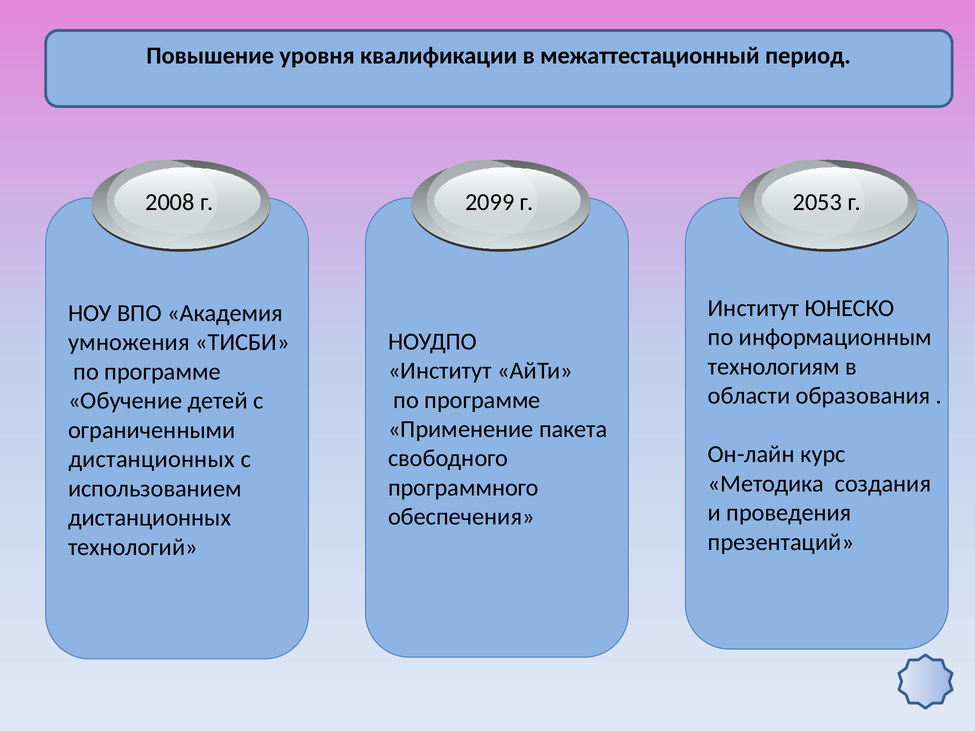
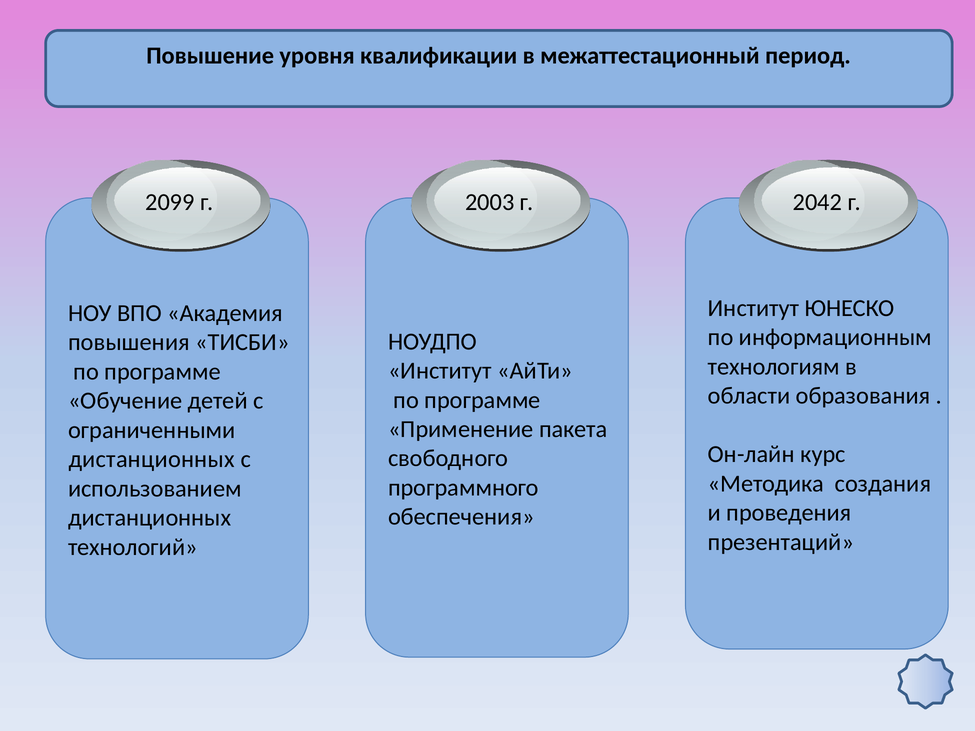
2008: 2008 -> 2099 (170, 202)
2099: 2099 -> 2003 (490, 202)
2053: 2053 -> 2042 (817, 202)
умножения: умножения -> повышения (129, 342)
